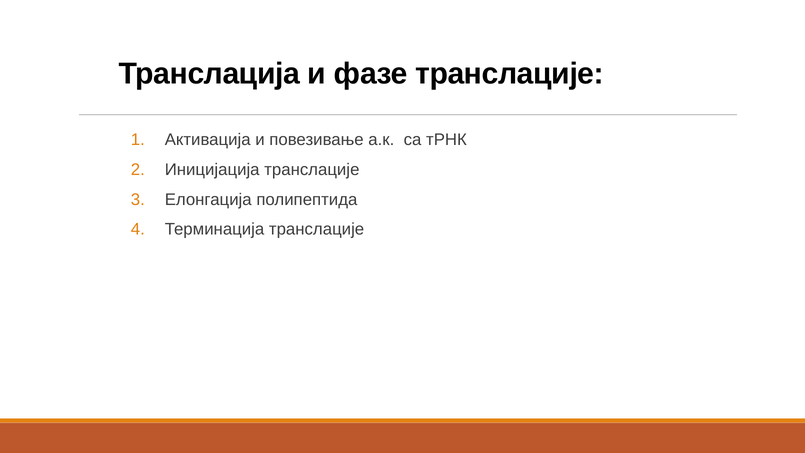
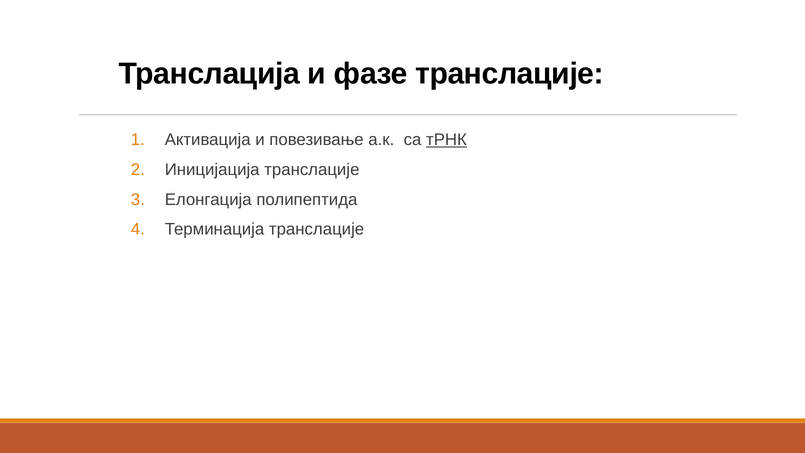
тРНК underline: none -> present (446, 140)
